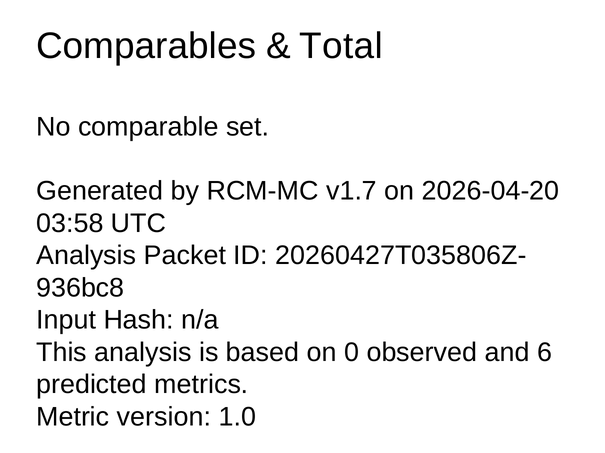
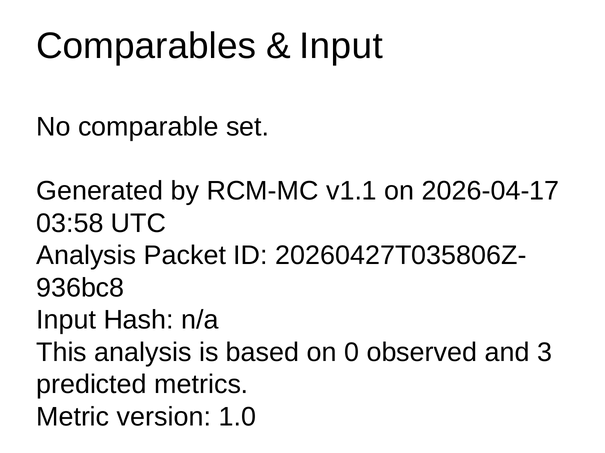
Total: Total -> Input (341, 46)
v1.7: v1.7 -> v1.1 (352, 191)
2026-04-20: 2026-04-20 -> 2026-04-17 (491, 191)
6: 6 -> 3 (545, 353)
